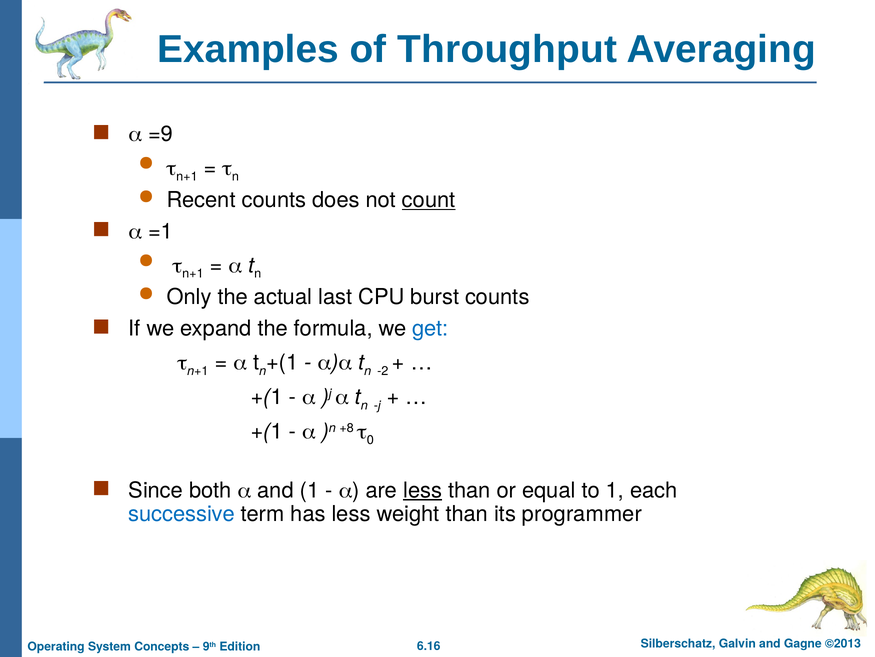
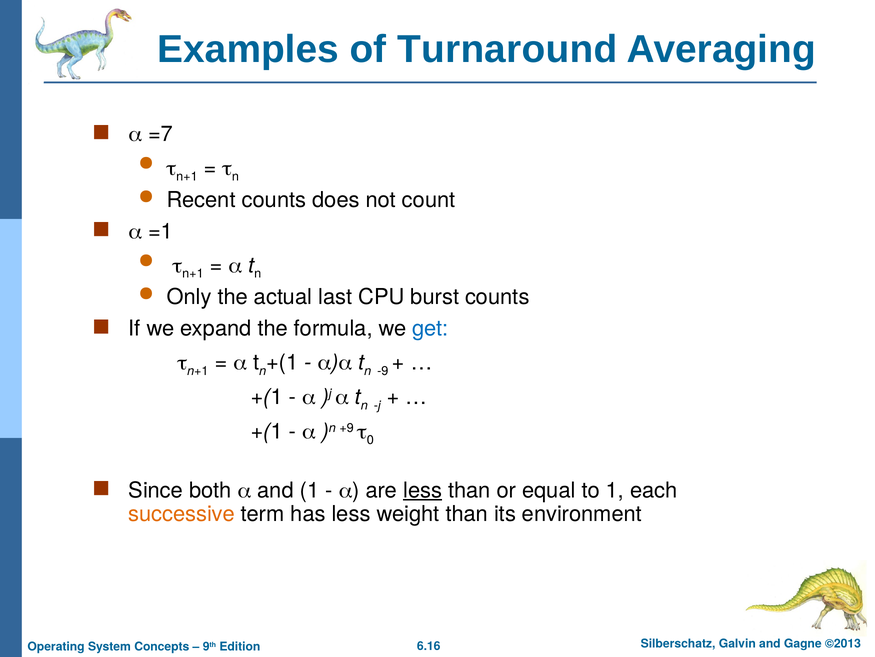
Throughput: Throughput -> Turnaround (507, 49)
=9: =9 -> =7 (161, 134)
count underline: present -> none (429, 200)
-2: -2 -> -9 (383, 371)
+8: +8 -> +9 (347, 427)
successive colour: blue -> orange (182, 513)
programmer: programmer -> environment (582, 513)
